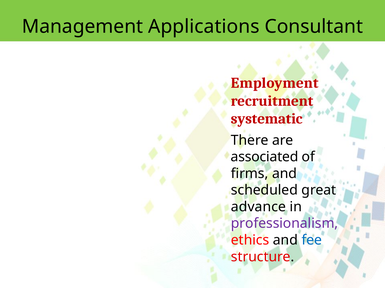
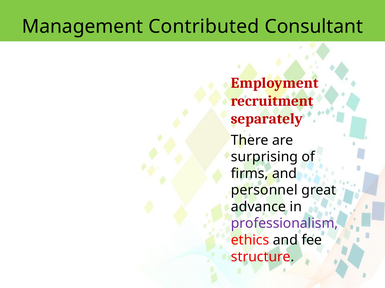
Applications: Applications -> Contributed (204, 27)
systematic: systematic -> separately (267, 119)
associated: associated -> surprising (264, 157)
scheduled: scheduled -> personnel (264, 191)
fee colour: blue -> black (312, 241)
